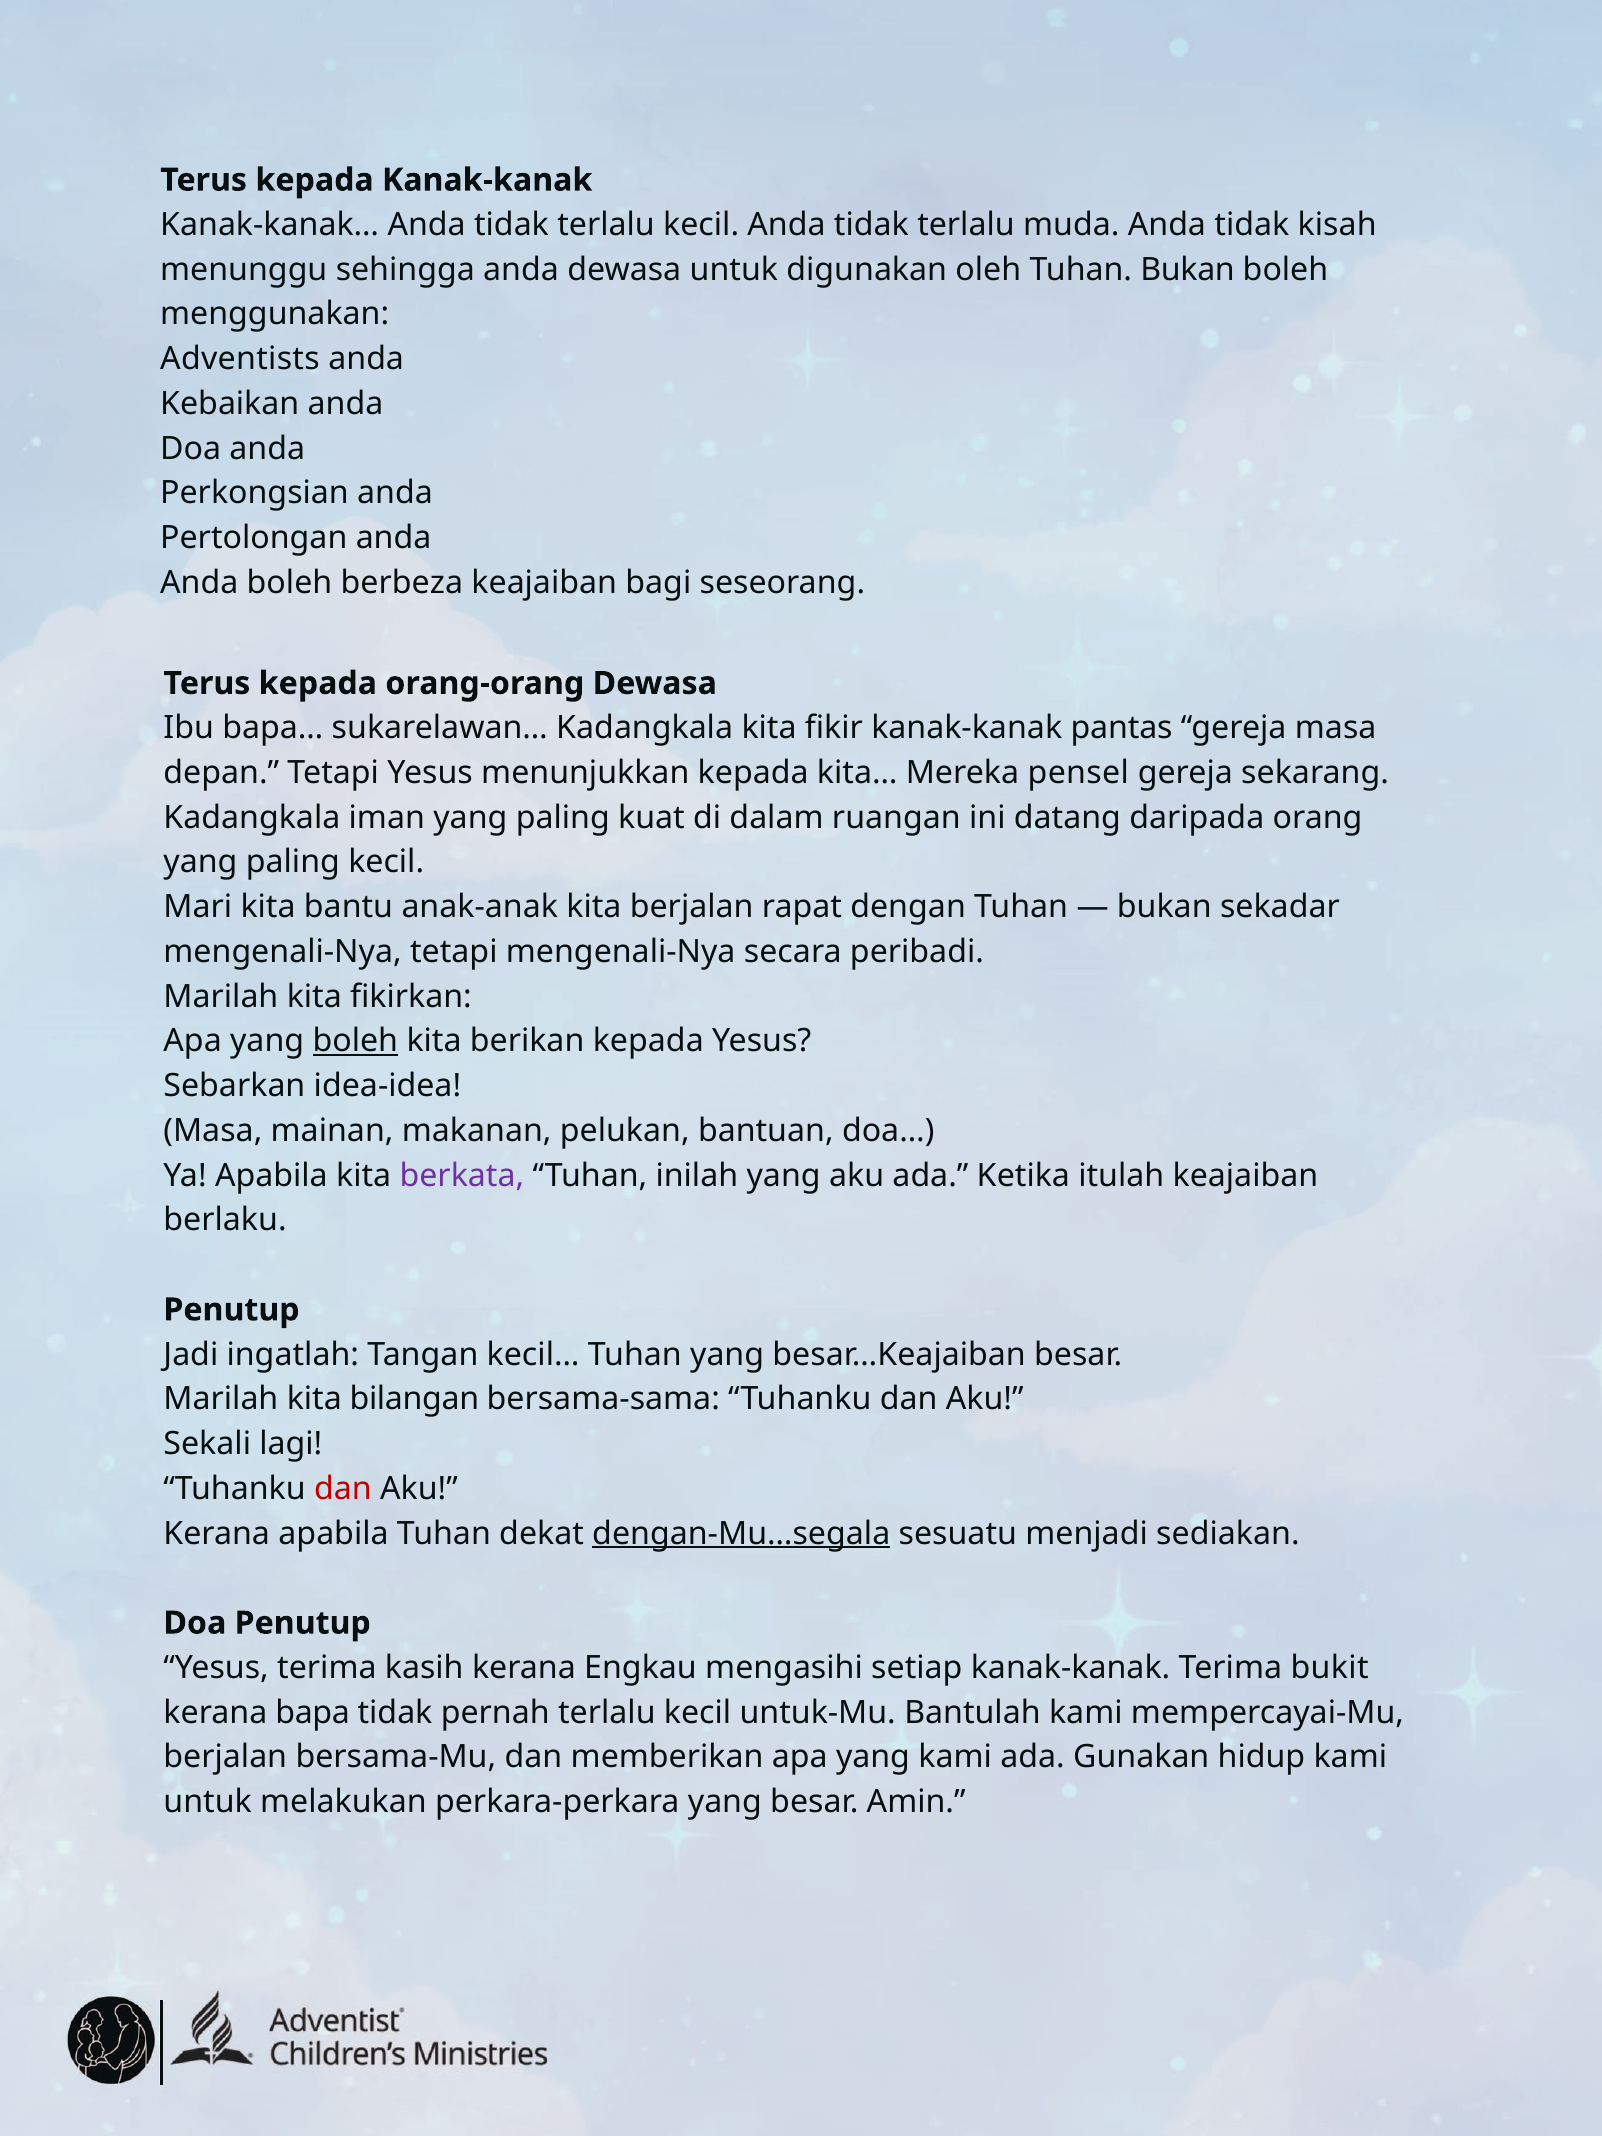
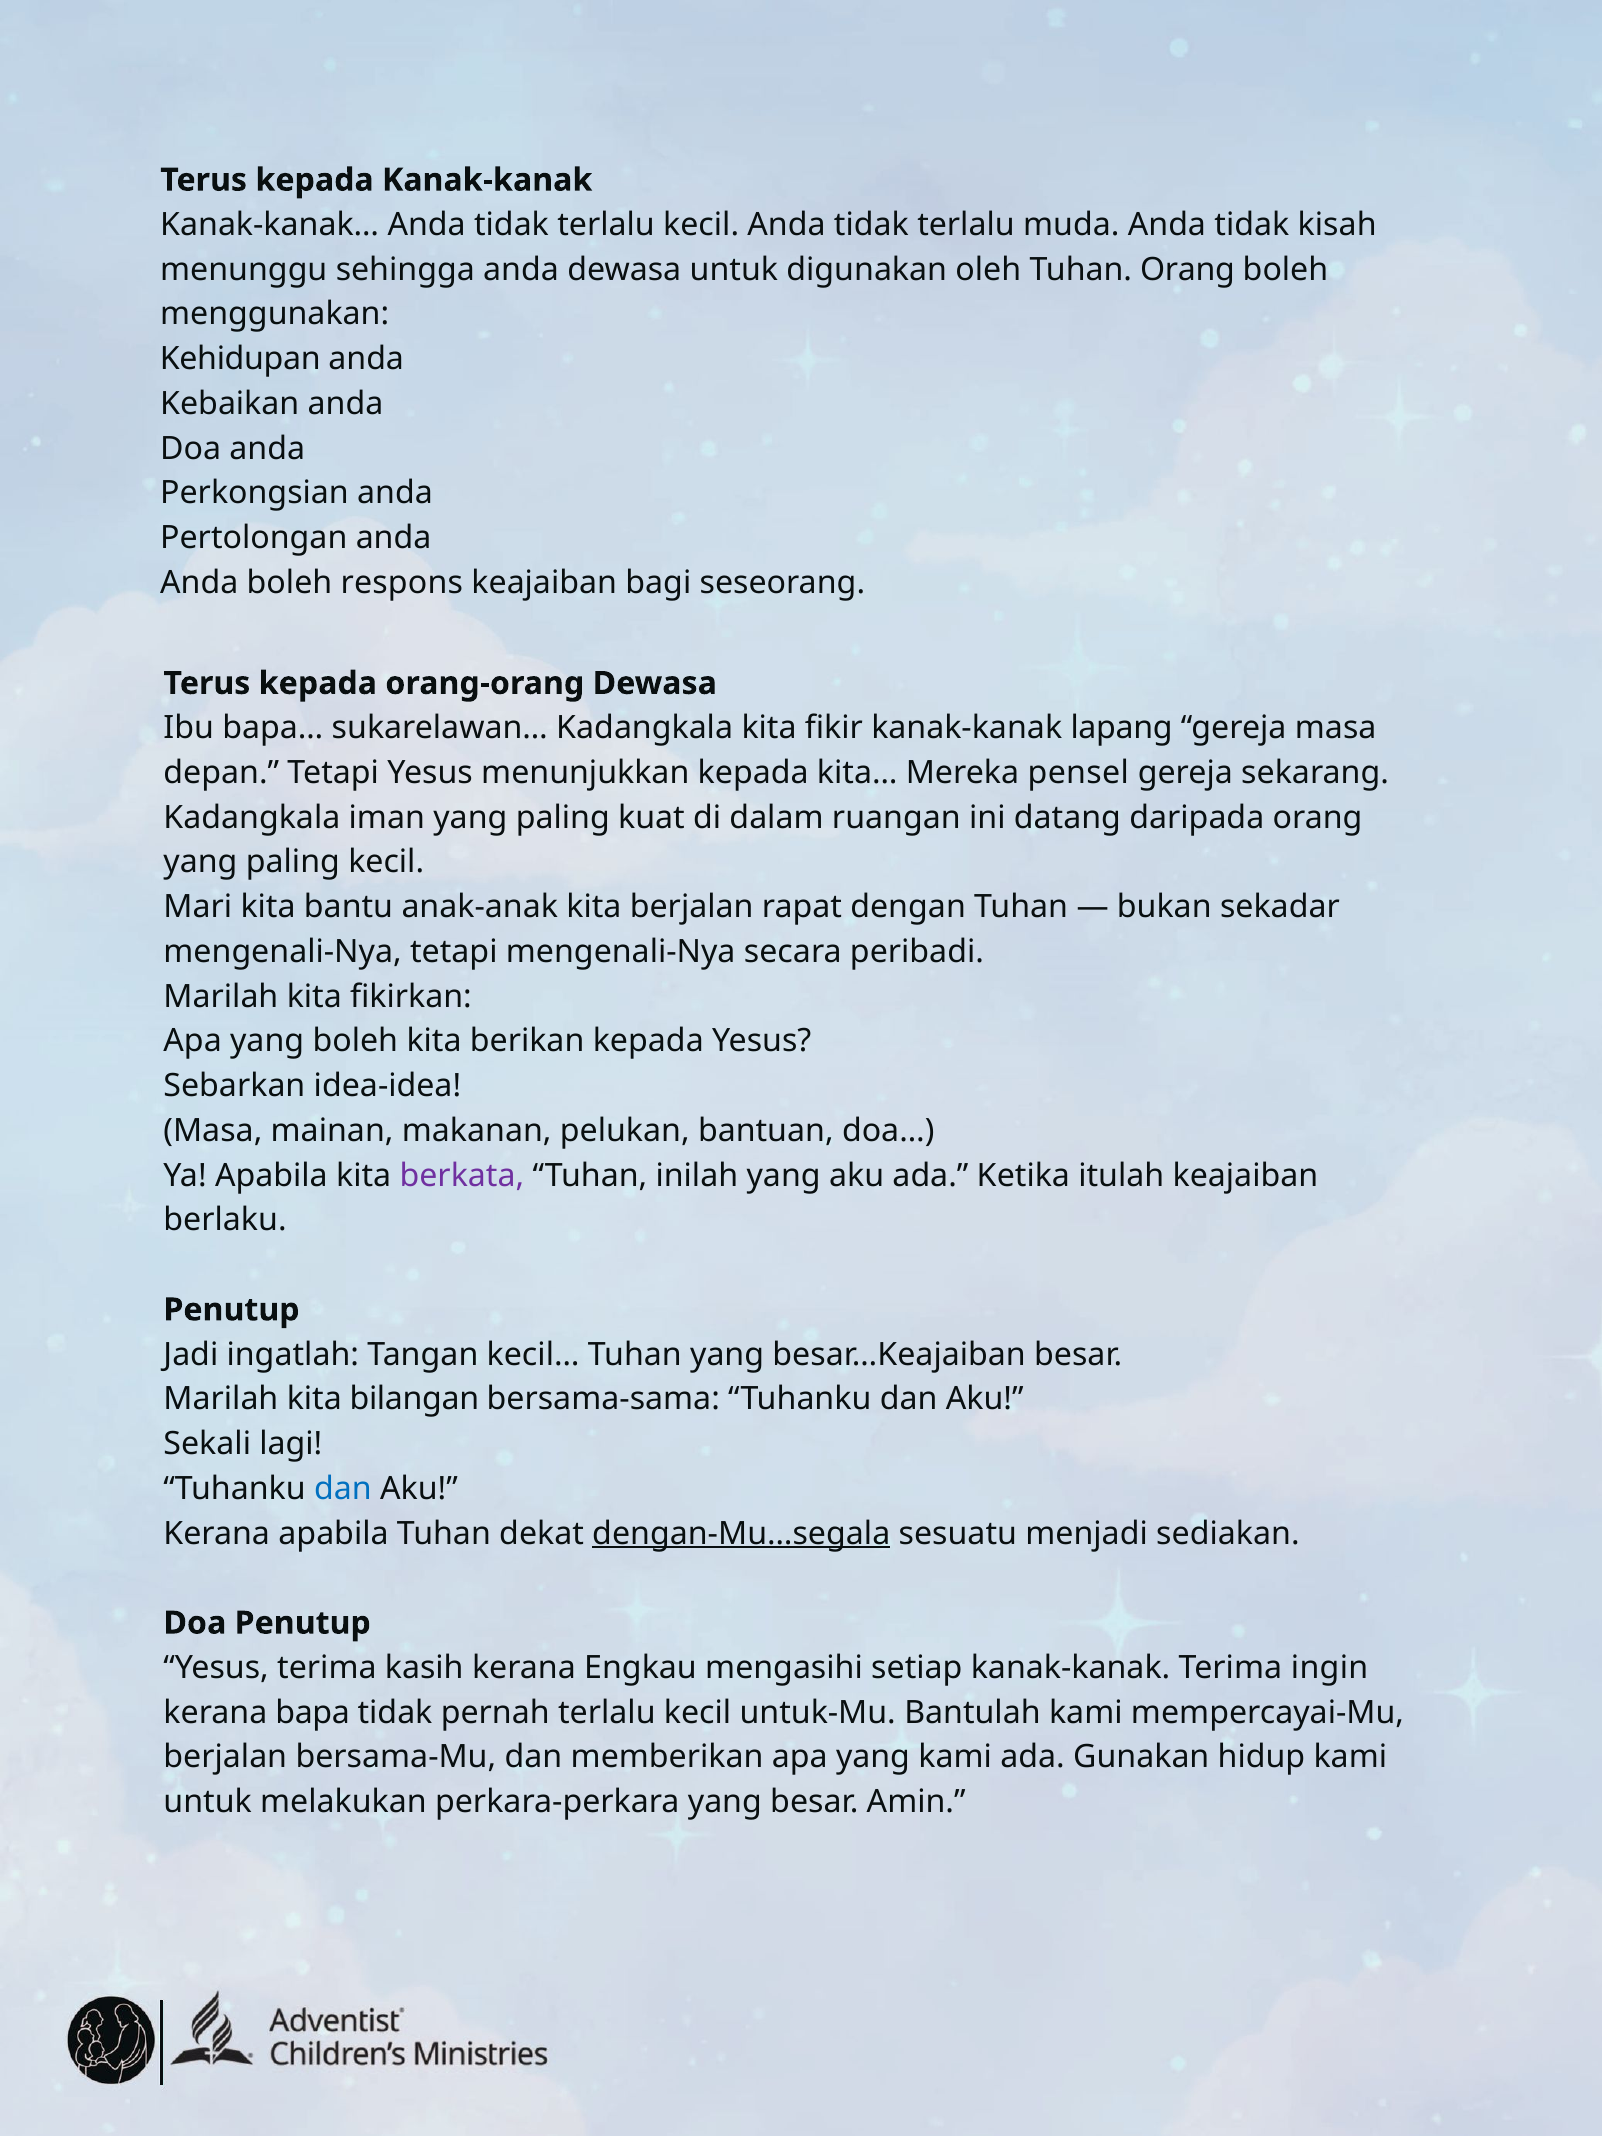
Tuhan Bukan: Bukan -> Orang (1188, 270)
Adventists: Adventists -> Kehidupan (240, 359)
berbeza: berbeza -> respons (402, 583)
pantas: pantas -> lapang (1122, 728)
boleh underline: present -> none (355, 1041)
dan colour: red -> blue (343, 1489)
bukit: bukit -> ingin (1330, 1668)
